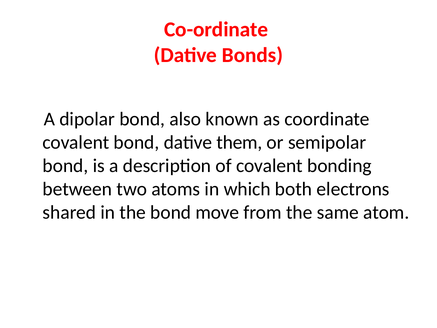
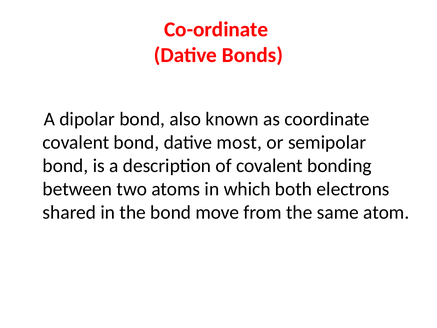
them: them -> most (239, 142)
